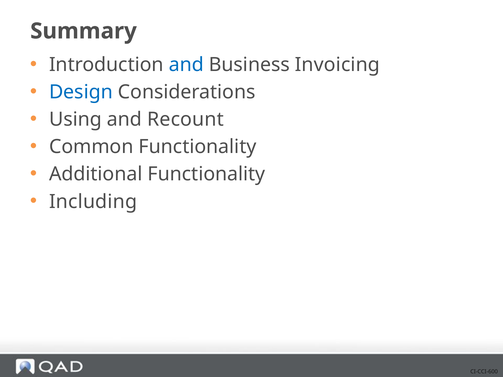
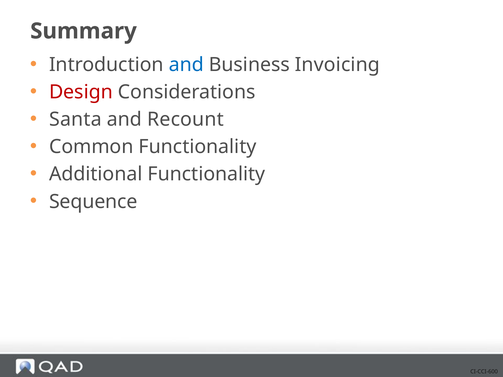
Design colour: blue -> red (81, 92)
Using: Using -> Santa (75, 119)
Including: Including -> Sequence (93, 202)
